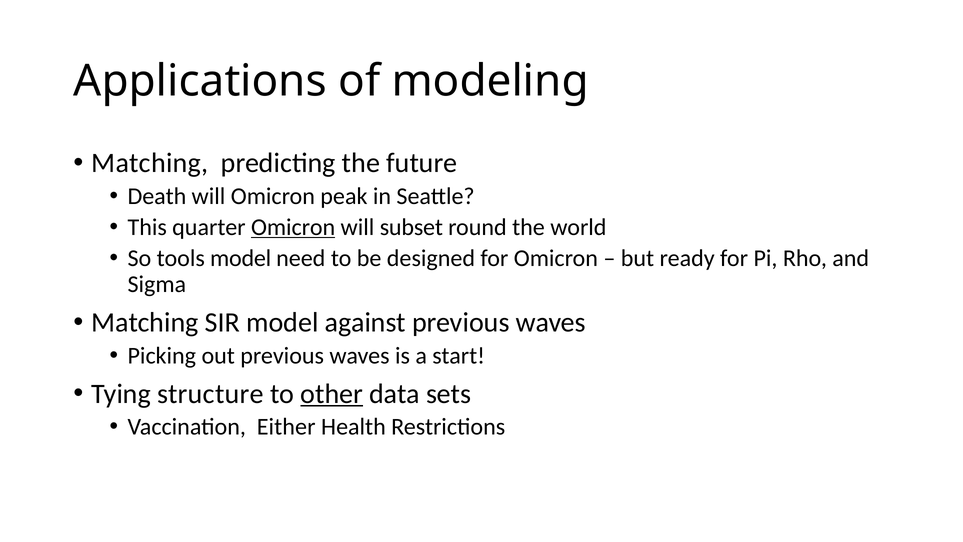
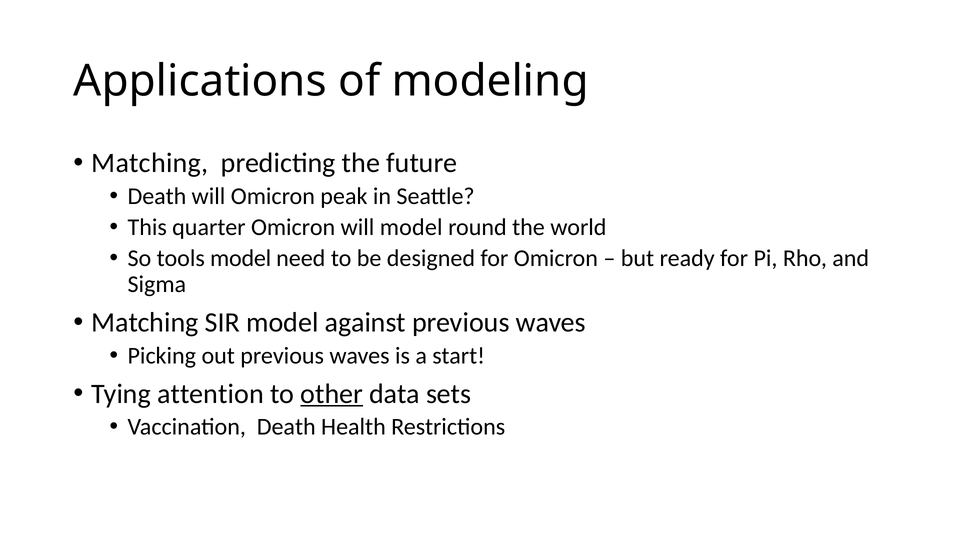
Omicron underline: present -> none (293, 227)
will subset: subset -> model (411, 227)
structure: structure -> attention (210, 394)
Vaccination Either: Either -> Death (286, 427)
